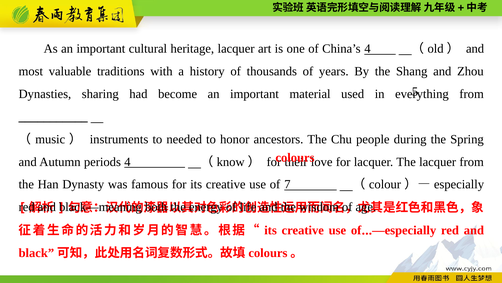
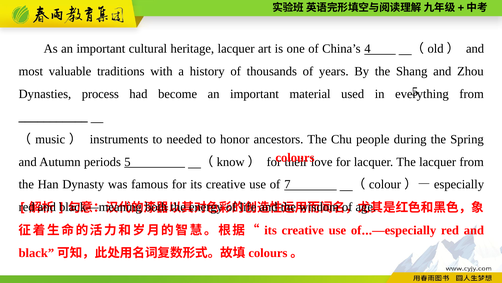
sharing: sharing -> process (100, 94)
periods 4: 4 -> 5 (127, 162)
